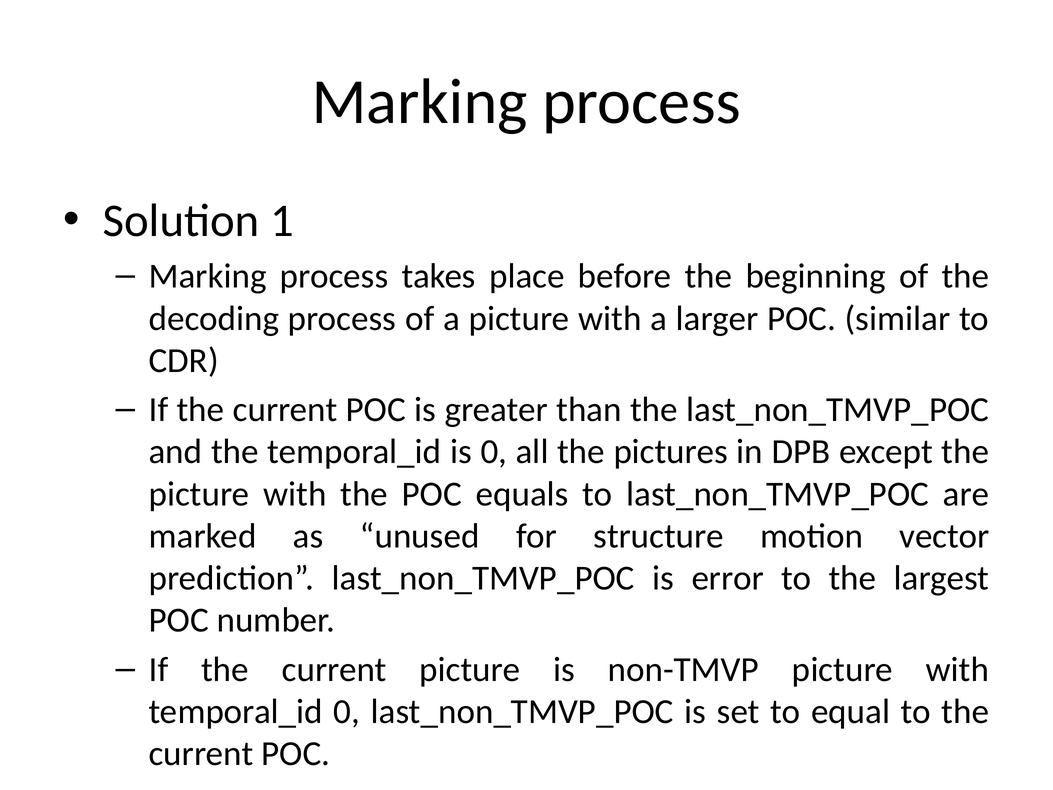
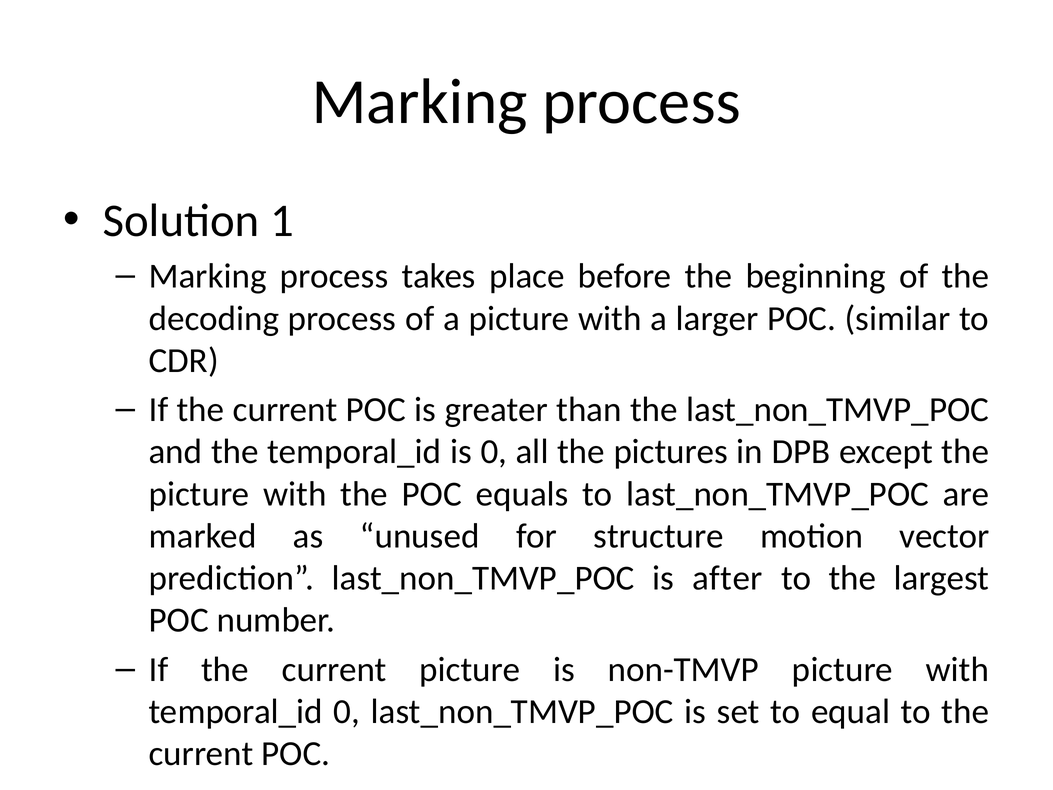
error: error -> after (727, 578)
